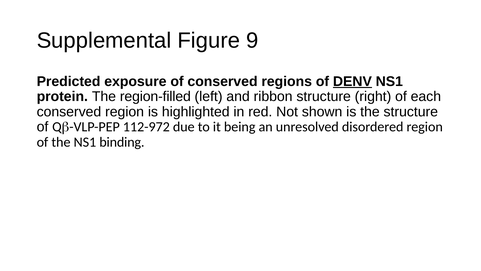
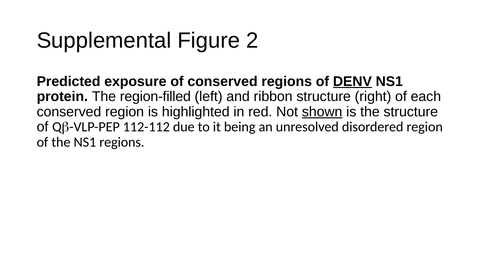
9: 9 -> 2 (252, 40)
shown underline: none -> present (322, 112)
112-972: 112-972 -> 112-112 (146, 127)
NS1 binding: binding -> regions (122, 142)
